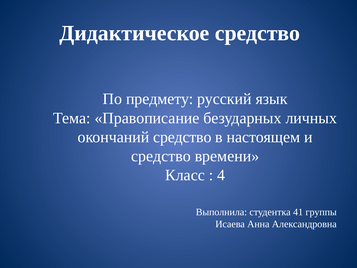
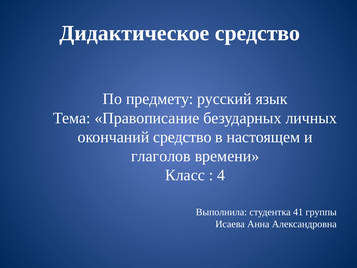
средство: средство -> глаголов (161, 156)
